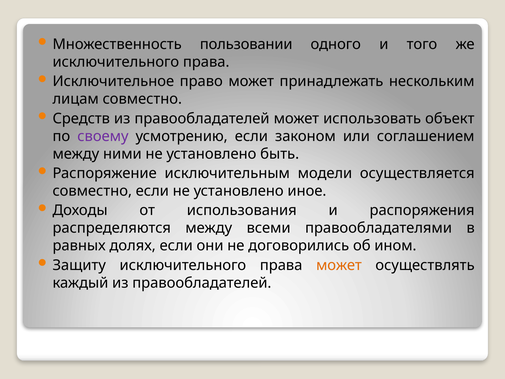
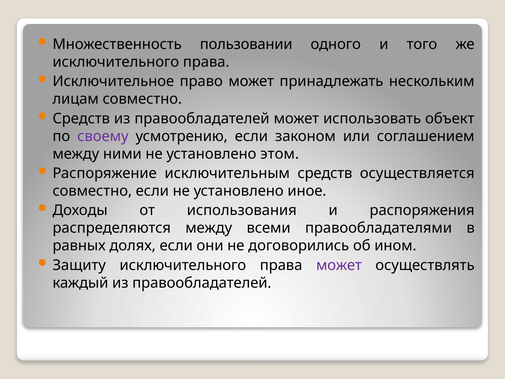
быть: быть -> этом (280, 154)
исключительным модели: модели -> средств (325, 173)
может colour: orange -> purple (339, 265)
